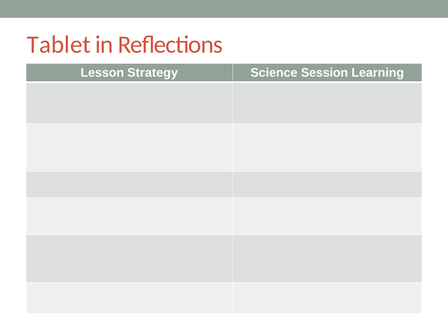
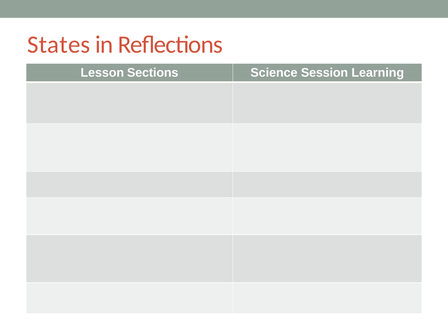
Tablet: Tablet -> States (59, 45)
Strategy: Strategy -> Sections (153, 73)
